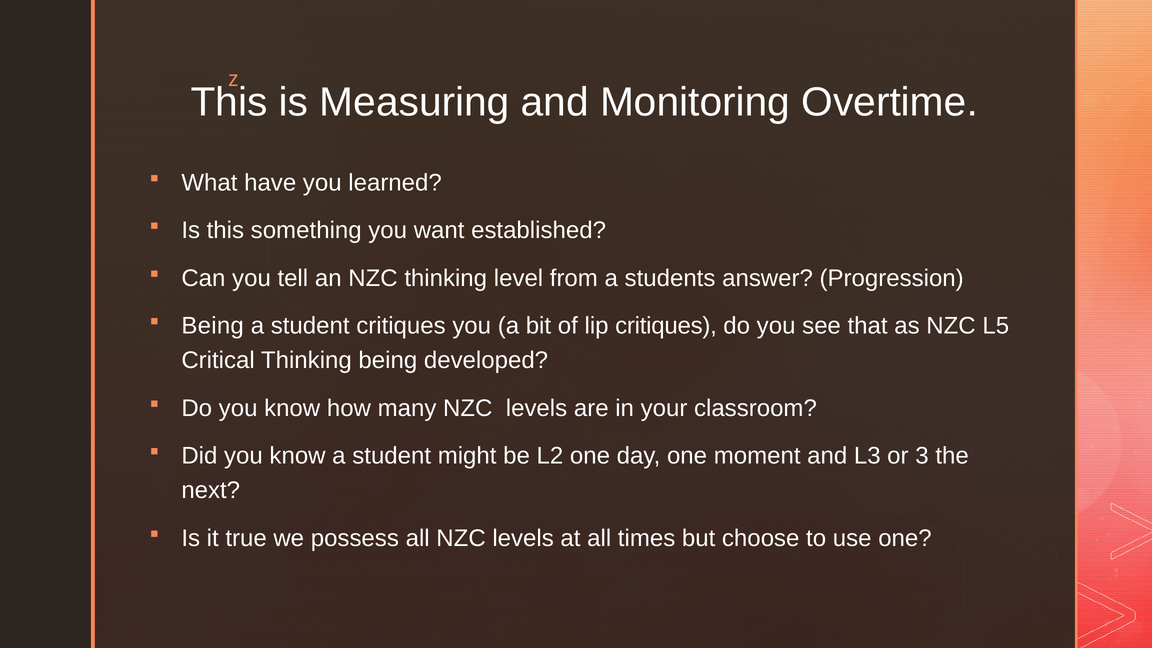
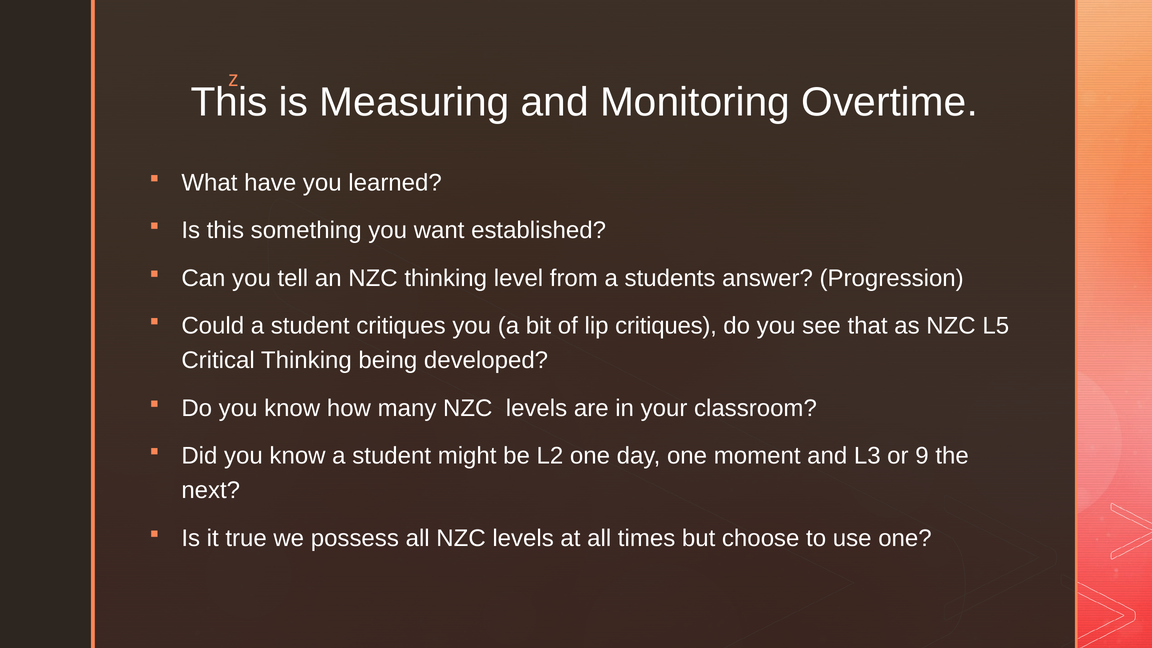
Being: Being -> Could (213, 326)
3: 3 -> 9 (922, 456)
